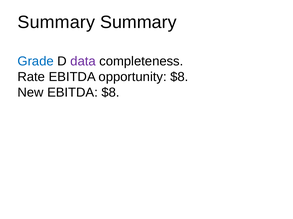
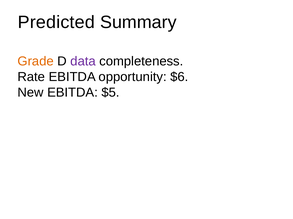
Summary: Summary -> Predicted (56, 22)
Grade colour: blue -> orange (36, 61)
opportunity $8: $8 -> $6 (179, 77)
EBITDA $8: $8 -> $5 (111, 93)
